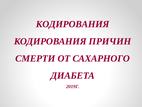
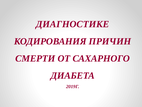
КОДИРОВАНИЯ: КОДИРОВАНИЯ -> ДИАГНОСТИКЕ (73, 24)
